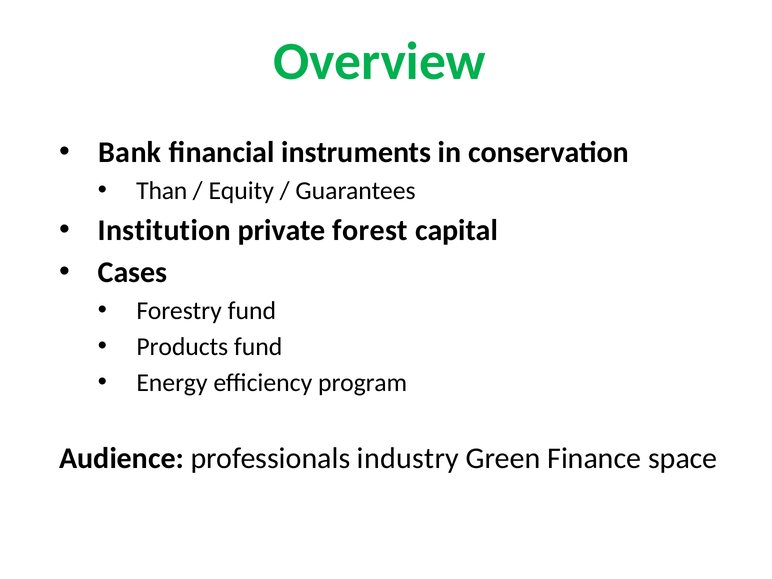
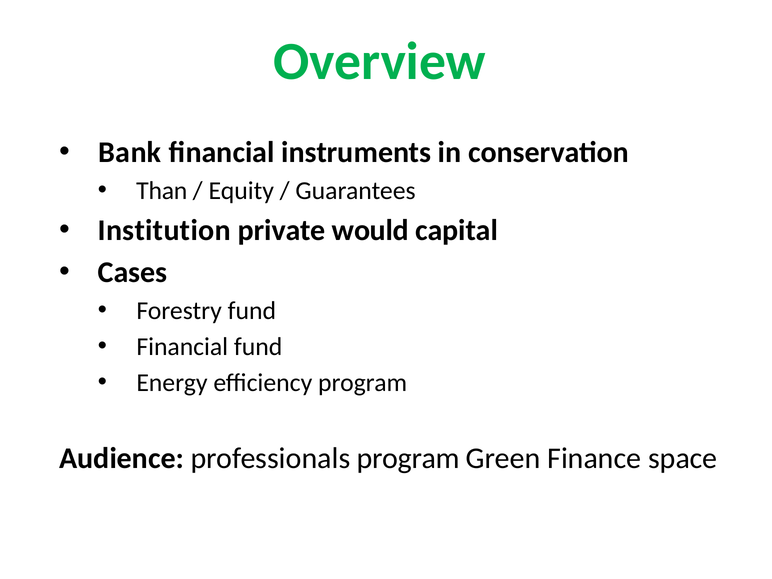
forest: forest -> would (370, 231)
Products: Products -> Financial (182, 347)
professionals industry: industry -> program (408, 459)
